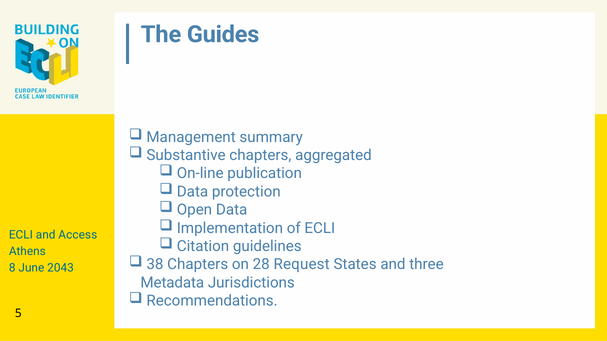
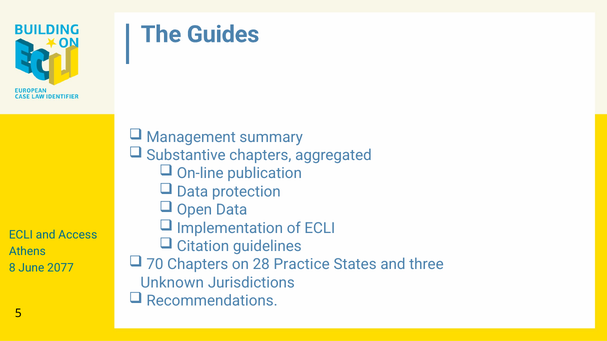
38: 38 -> 70 (155, 265)
Request: Request -> Practice (302, 265)
2043: 2043 -> 2077 (61, 268)
Metadata: Metadata -> Unknown (172, 283)
